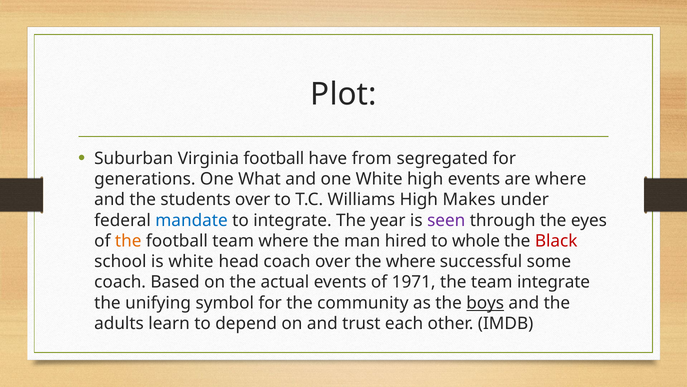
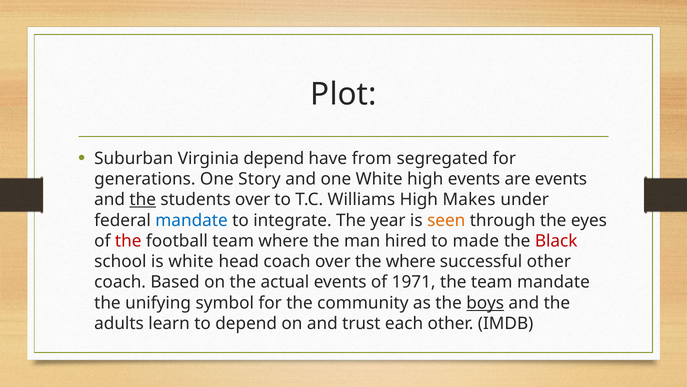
Virginia football: football -> depend (274, 158)
What: What -> Story (259, 179)
are where: where -> events (561, 179)
the underline: none -> present (143, 199)
seen colour: purple -> orange (446, 220)
the colour: orange -> red (128, 241)
whole: whole -> made (476, 241)
successful some: some -> other (549, 261)
team integrate: integrate -> mandate (553, 282)
